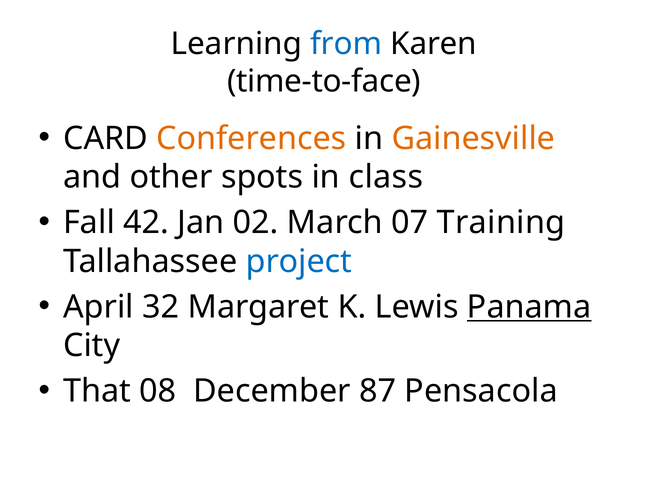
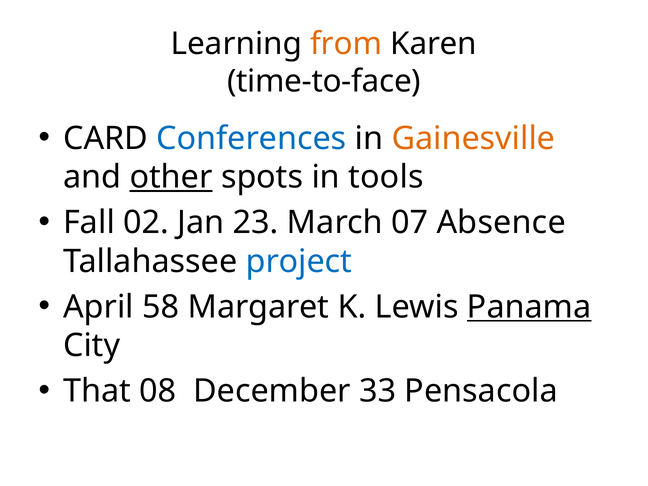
from colour: blue -> orange (346, 44)
Conferences colour: orange -> blue (251, 138)
other underline: none -> present (171, 177)
class: class -> tools (386, 177)
42: 42 -> 02 (146, 223)
02: 02 -> 23 (256, 223)
Training: Training -> Absence (501, 223)
32: 32 -> 58 (161, 307)
87: 87 -> 33 (378, 391)
